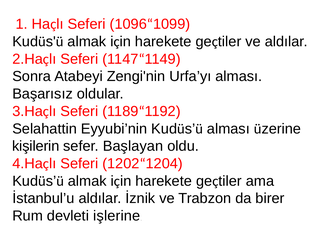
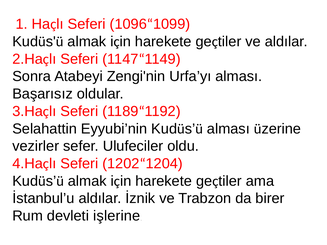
kişilerin: kişilerin -> vezirler (36, 146)
Başlayan: Başlayan -> Ulufeciler (133, 146)
